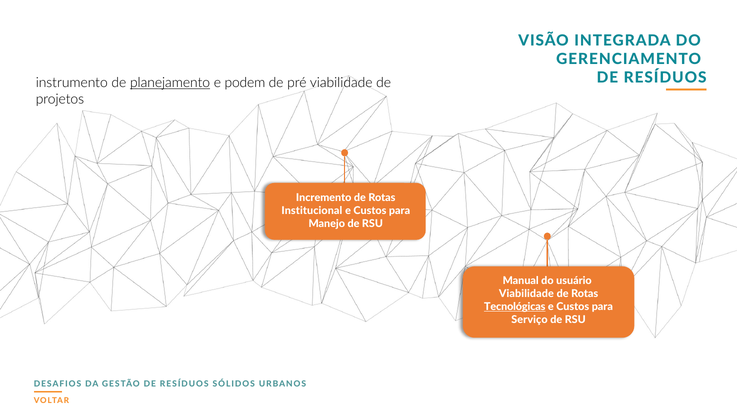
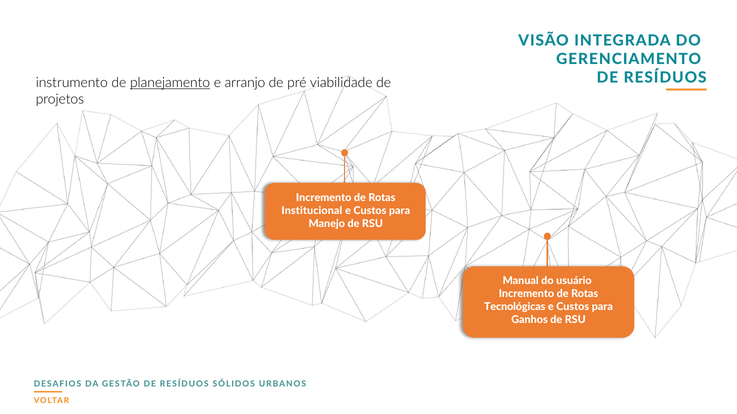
podem: podem -> arranjo (245, 83)
Viabilidade: Viabilidade -> Incremento (526, 294)
Tecnológicas underline: present -> none (515, 307)
Serviço: Serviço -> Ganhos (530, 320)
